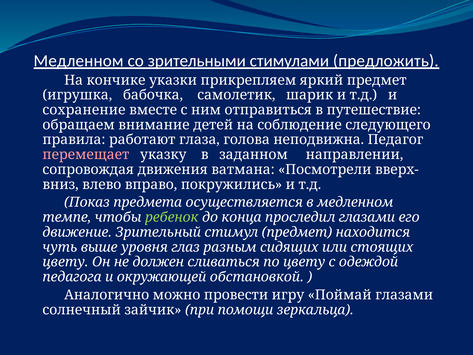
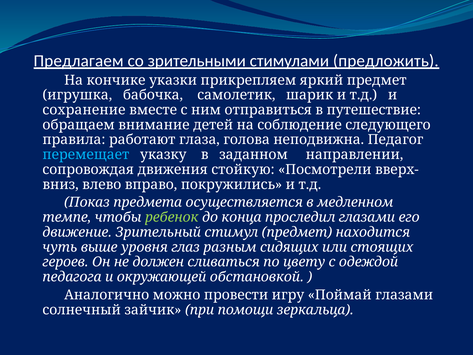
Медленном: Медленном -> Предлагаем (79, 61)
перемещает colour: pink -> light blue (86, 155)
ватмана: ватмана -> стойкую (243, 169)
цвету: цвету -> героев (65, 262)
